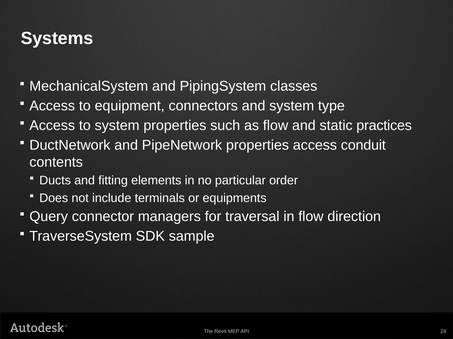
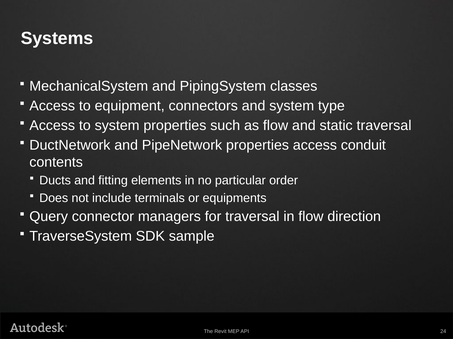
static practices: practices -> traversal (384, 126)
